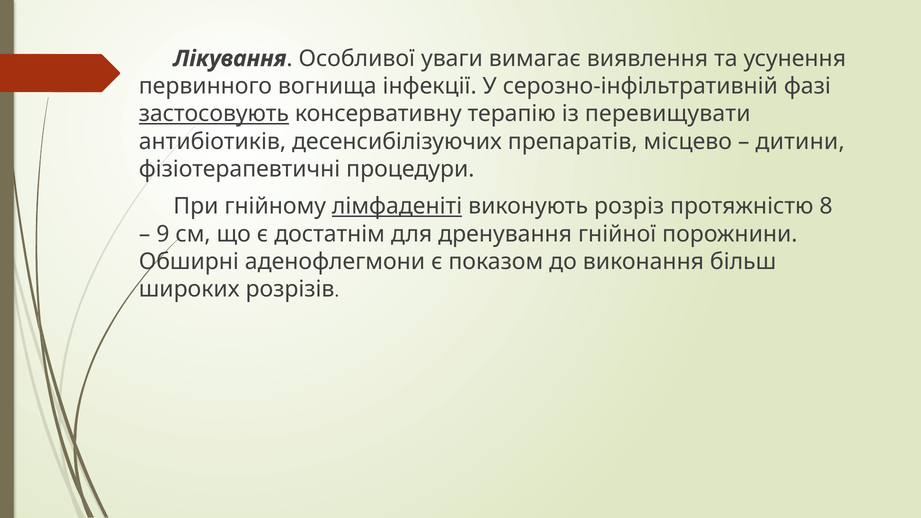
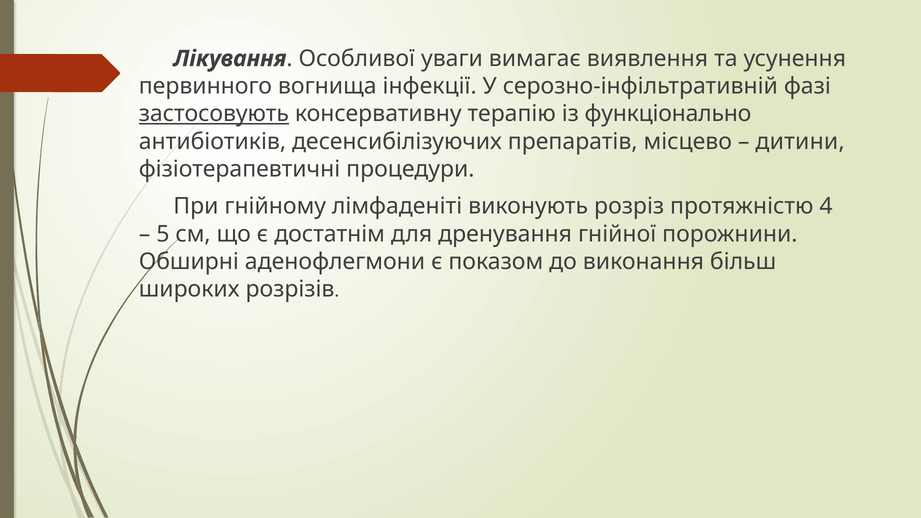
перевищувати: перевищувати -> функціонально (668, 114)
лімфаденіті underline: present -> none (397, 206)
8: 8 -> 4 (826, 206)
9: 9 -> 5 (163, 234)
